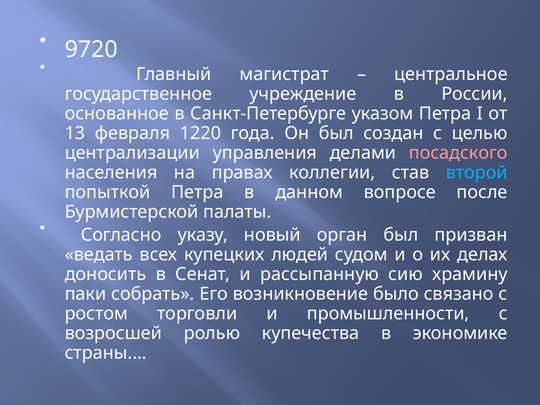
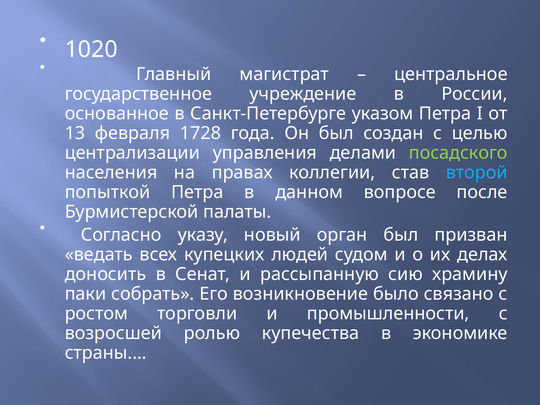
9720: 9720 -> 1020 (91, 49)
1220: 1220 -> 1728 (200, 133)
посадского colour: pink -> light green (458, 153)
